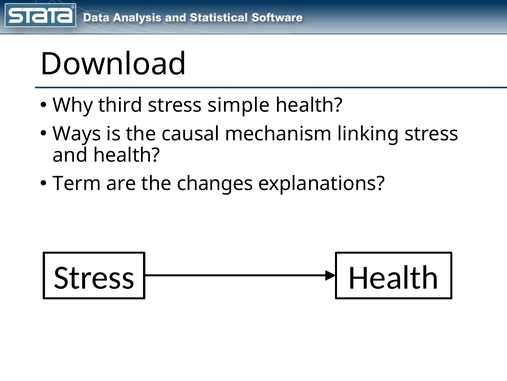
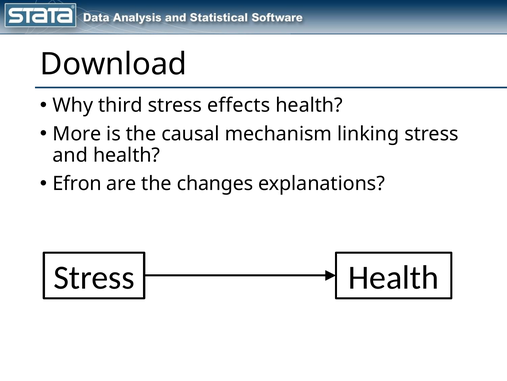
simple: simple -> effects (239, 105)
Ways: Ways -> More (77, 134)
Term: Term -> Efron (77, 183)
